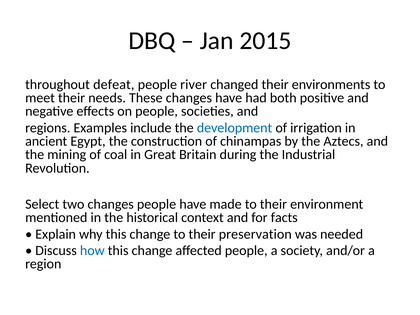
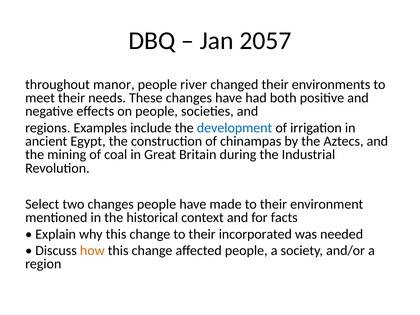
2015: 2015 -> 2057 (265, 41)
defeat: defeat -> manor (114, 84)
preservation: preservation -> incorporated (255, 234)
how colour: blue -> orange (92, 251)
